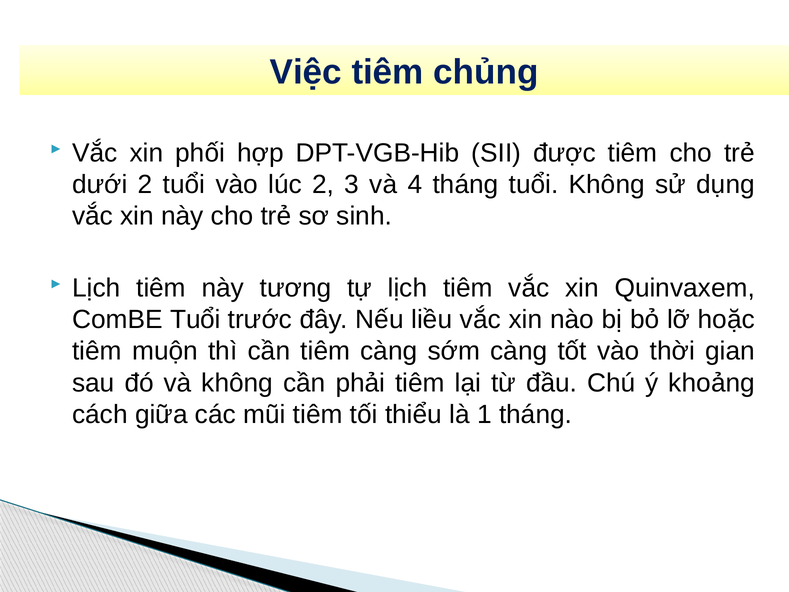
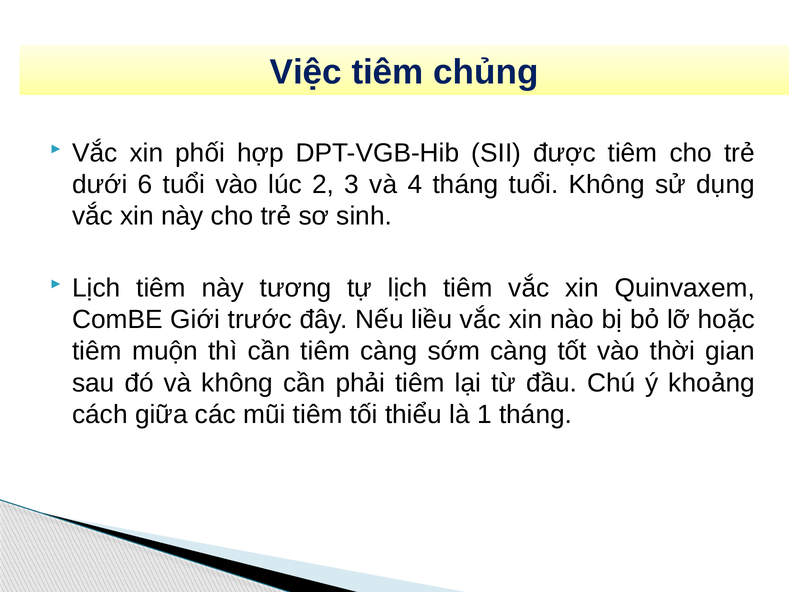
dưới 2: 2 -> 6 (145, 185)
ComBE Tuổi: Tuổi -> Giới (195, 320)
